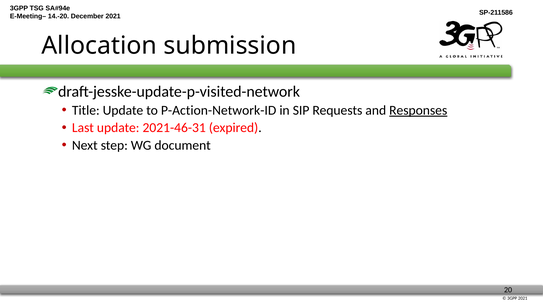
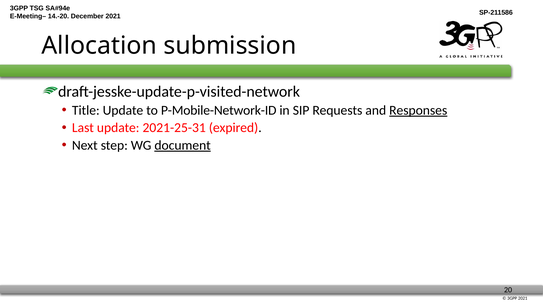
P-Action-Network-ID: P-Action-Network-ID -> P-Mobile-Network-ID (219, 111)
2021-46-31: 2021-46-31 -> 2021-25-31 (174, 128)
document underline: none -> present (183, 145)
